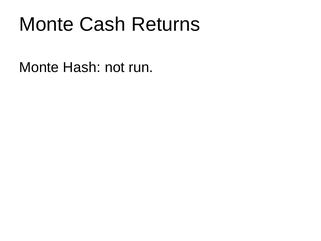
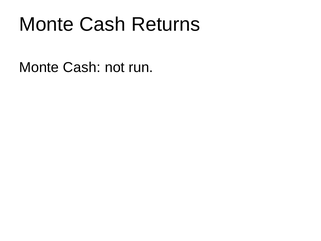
Hash: Hash -> Cash (82, 67)
